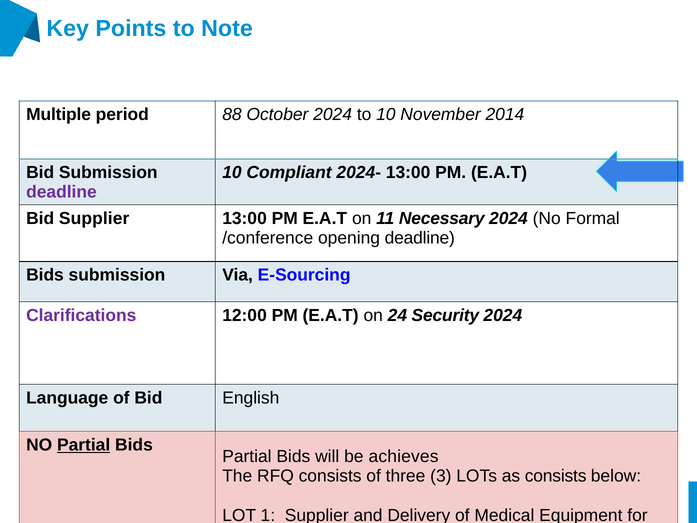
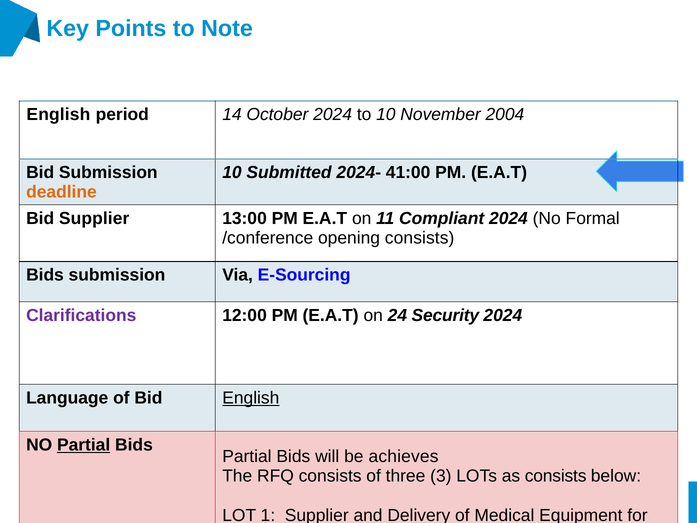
Multiple: Multiple -> English (58, 114)
88: 88 -> 14 (232, 114)
2014: 2014 -> 2004 (505, 114)
10 Compliant: Compliant -> Submitted (289, 172)
2024- 13:00: 13:00 -> 41:00 (408, 172)
deadline colour: purple -> orange (61, 192)
11 Necessary: Necessary -> Compliant (442, 218)
opening deadline: deadline -> consists (420, 238)
English underline: none -> present (251, 398)
